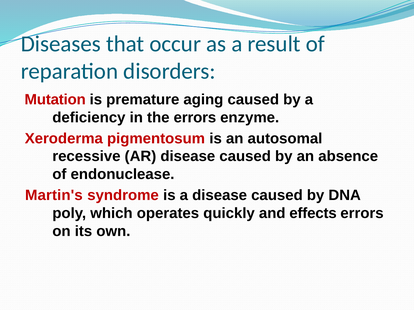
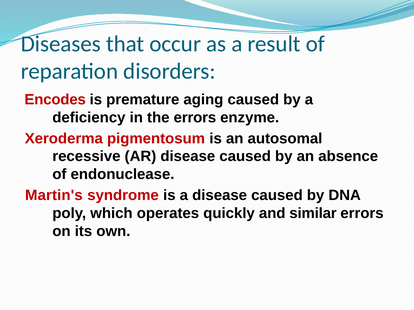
Mutation: Mutation -> Encodes (55, 100)
effects: effects -> similar (313, 214)
